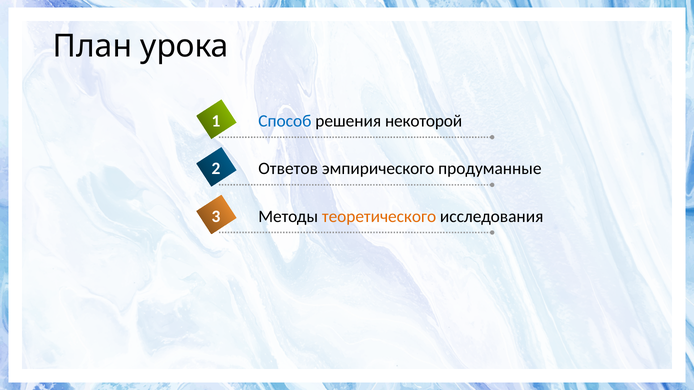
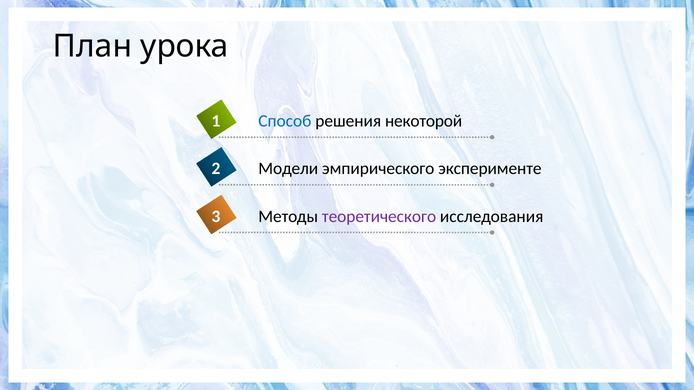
Ответов: Ответов -> Модели (288, 169)
продуманные: продуманные -> эксперименте (490, 169)
теоретического colour: orange -> purple (379, 217)
